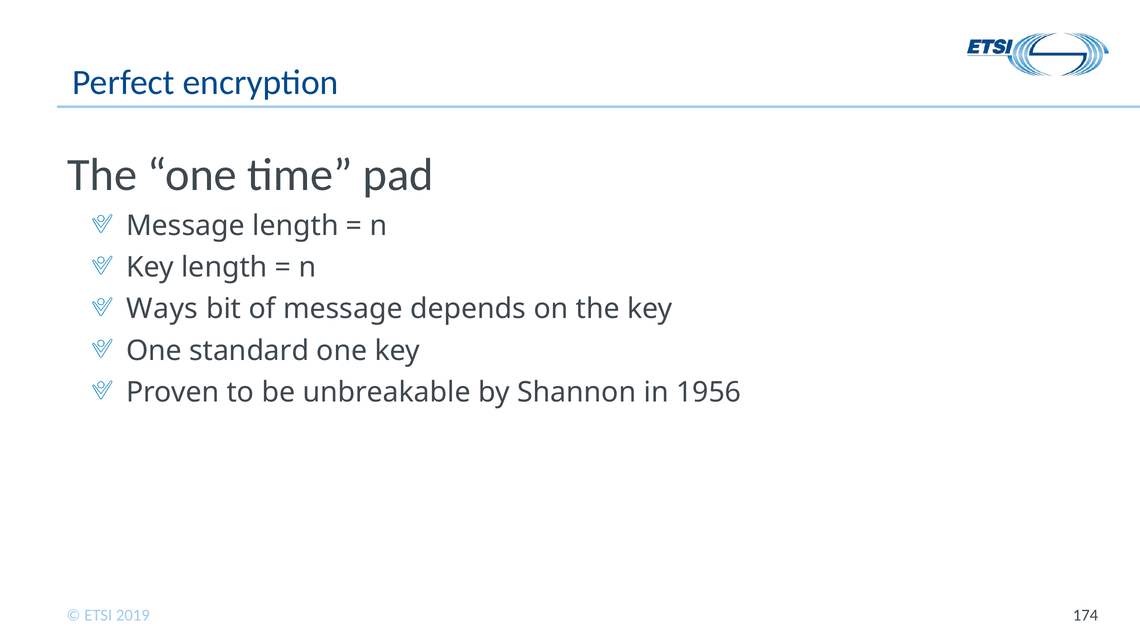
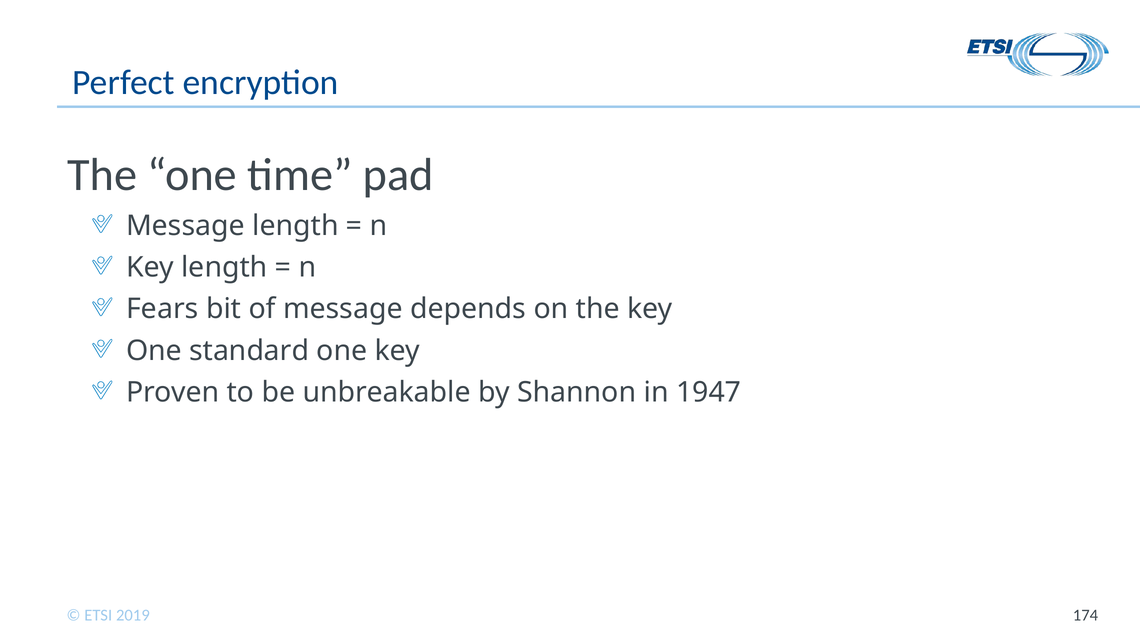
Ways: Ways -> Fears (162, 309)
1956: 1956 -> 1947 (709, 392)
